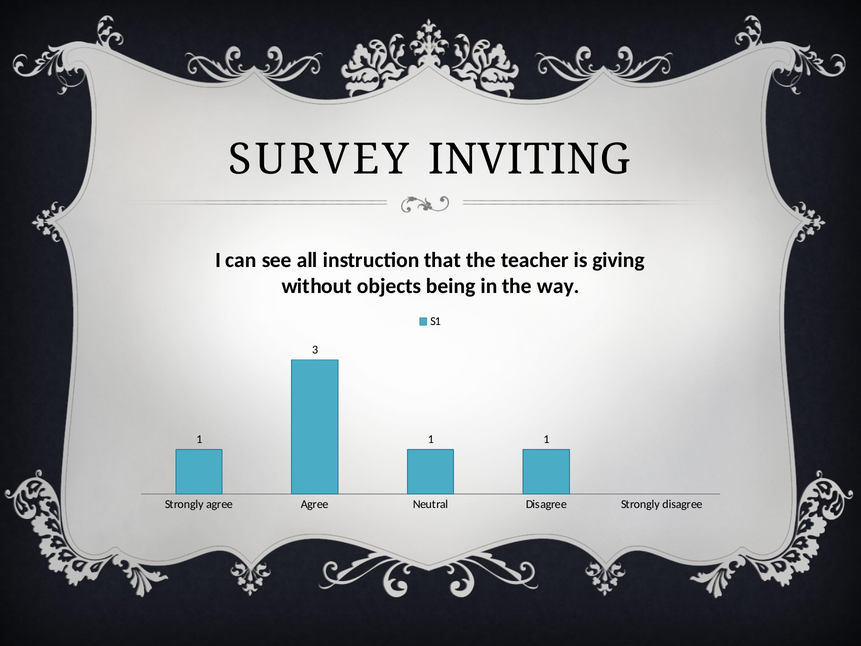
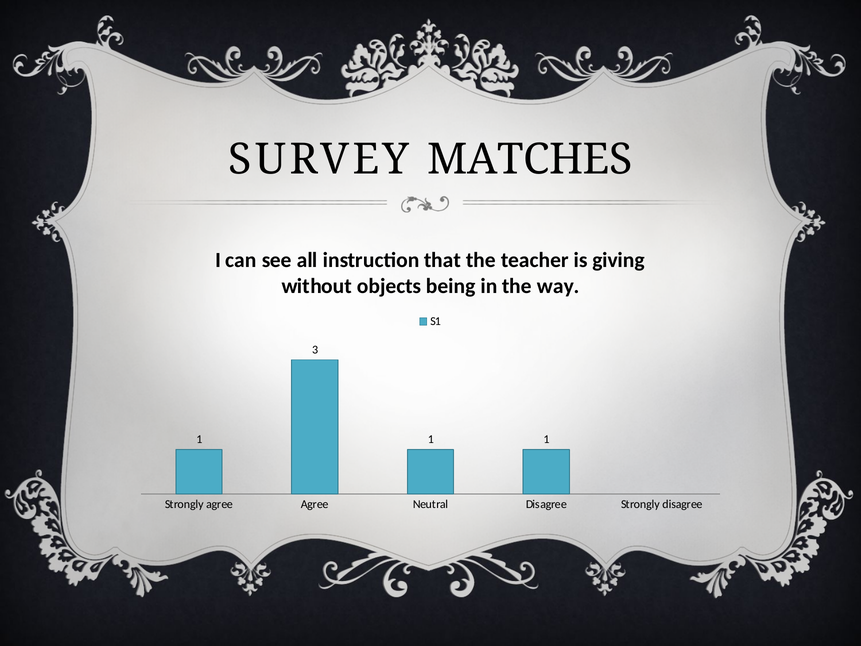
INVITING: INVITING -> MATCHES (530, 159)
